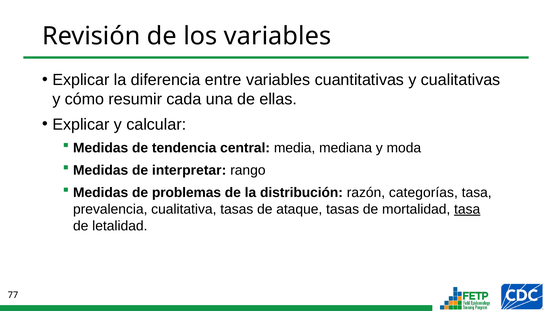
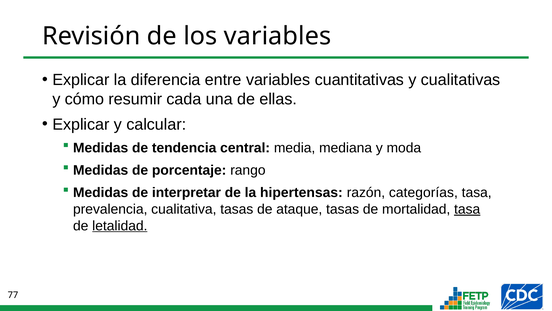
interpretar: interpretar -> porcentaje (189, 170)
problemas: problemas -> interpretar (186, 192)
distribución: distribución -> hipertensas (301, 192)
letalidad underline: none -> present (120, 225)
